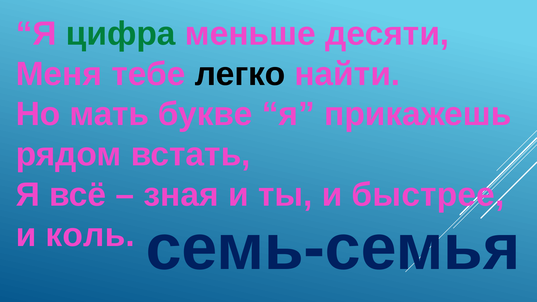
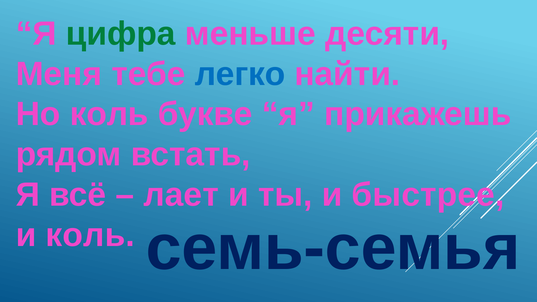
легко colour: black -> blue (240, 74)
Но мать: мать -> коль (109, 114)
зная: зная -> лает (181, 195)
